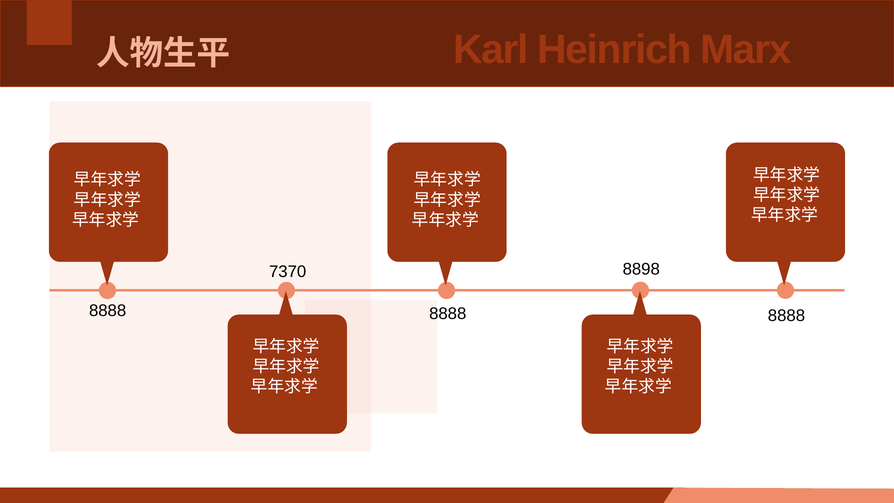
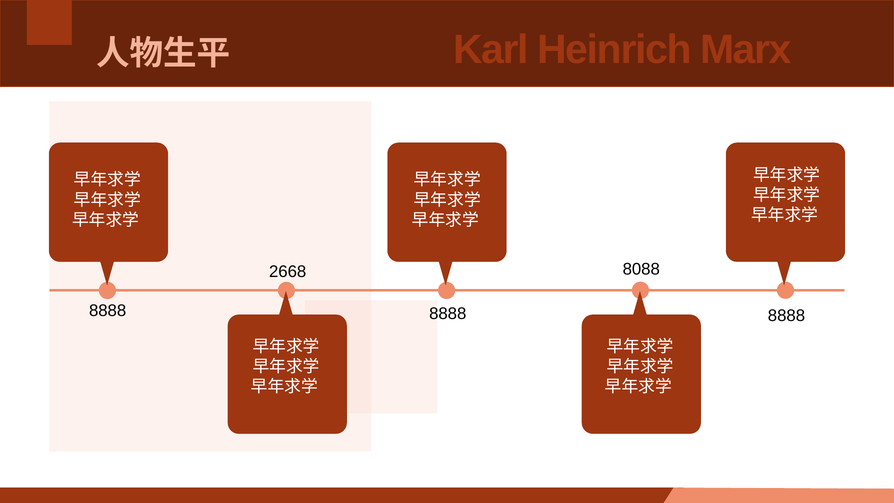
8898: 8898 -> 8088 (641, 269)
7370: 7370 -> 2668 (288, 272)
